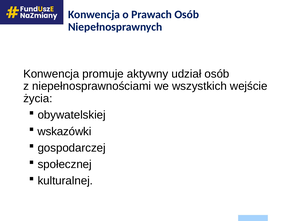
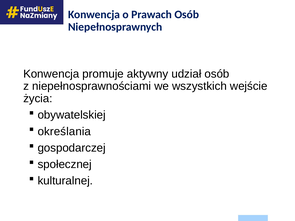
wskazówki: wskazówki -> określania (64, 132)
